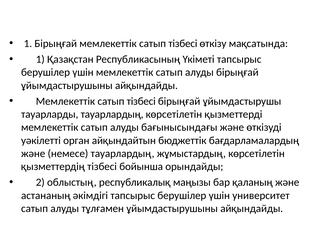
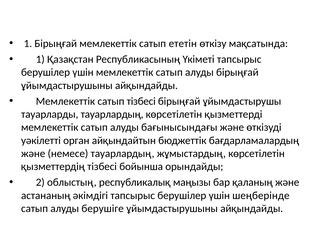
Бірыңғай мемлекеттік сатып тізбесі: тізбесі -> ететін (183, 44)
университет: университет -> шеңберінде (261, 196)
тұлғамен: тұлғамен -> берушіге (103, 209)
